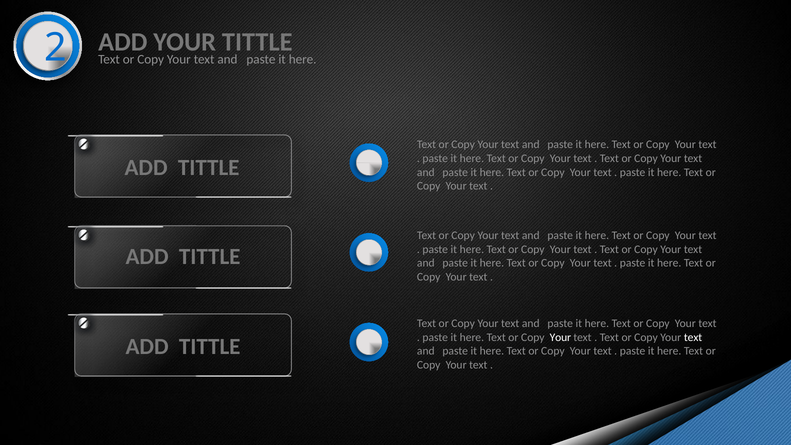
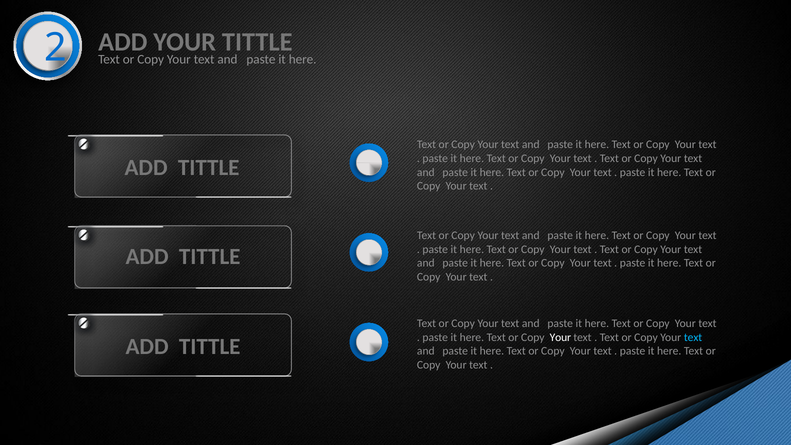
text colour: white -> light blue (693, 337)
